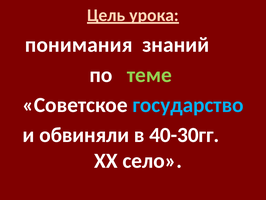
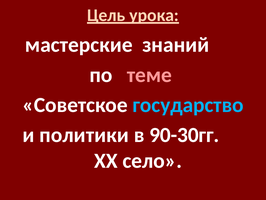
понимания: понимания -> мастерские (79, 45)
теме colour: light green -> pink (149, 75)
обвиняли: обвиняли -> политики (84, 135)
40-30гг: 40-30гг -> 90-30гг (184, 135)
